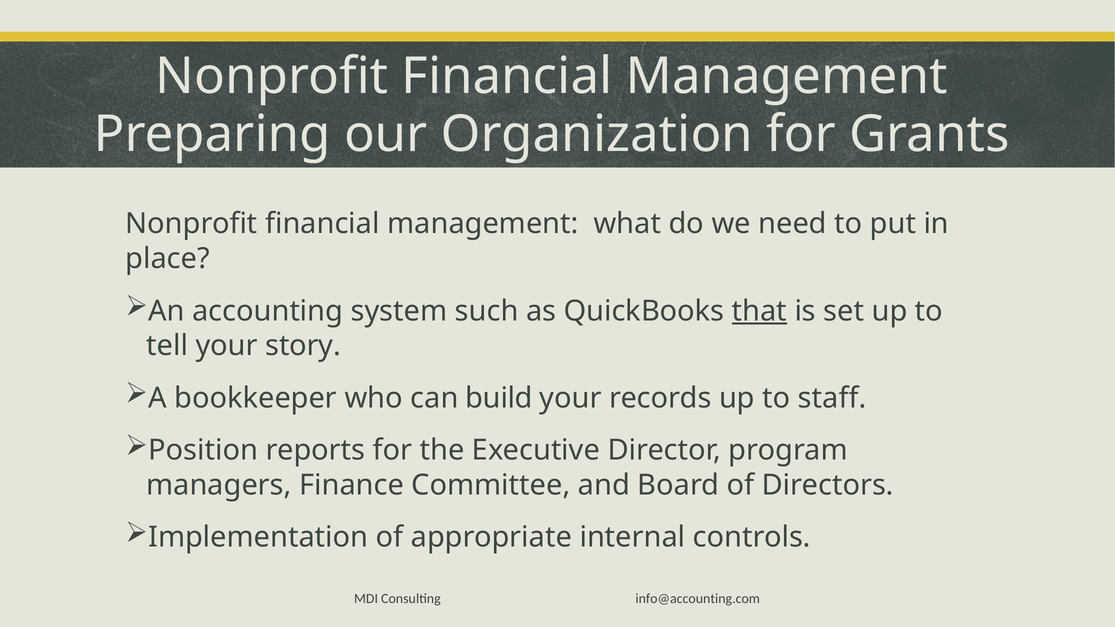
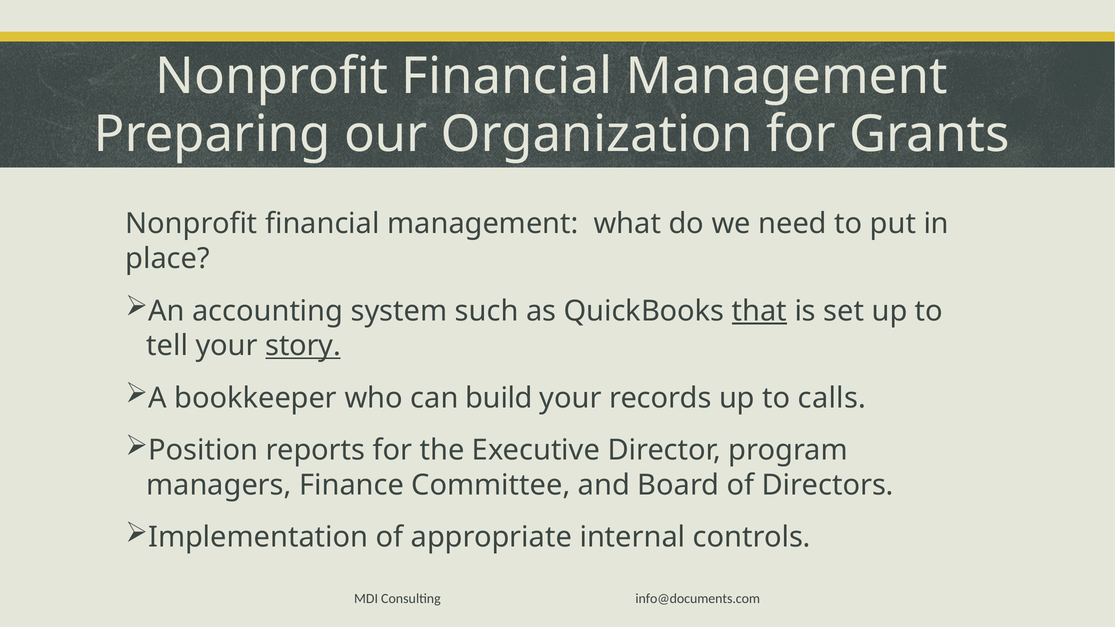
story underline: none -> present (303, 346)
staff: staff -> calls (832, 398)
info@accounting.com: info@accounting.com -> info@documents.com (698, 599)
